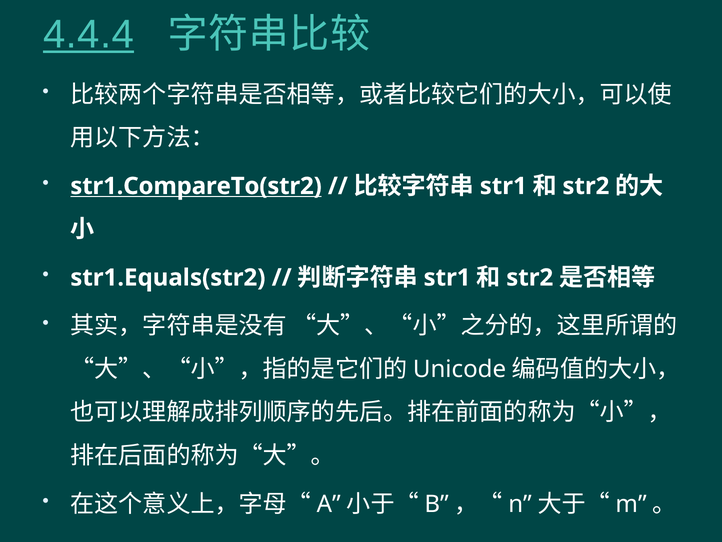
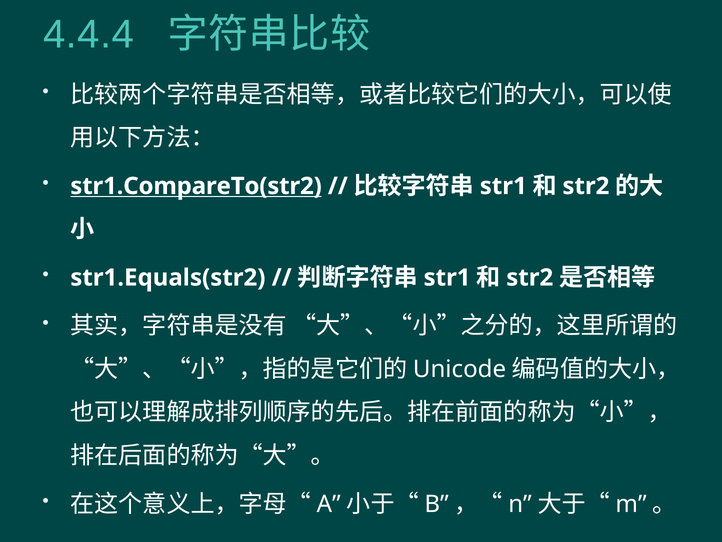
4.4.4 underline: present -> none (89, 34)
